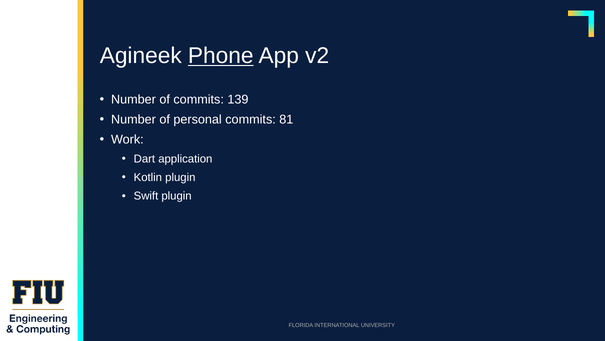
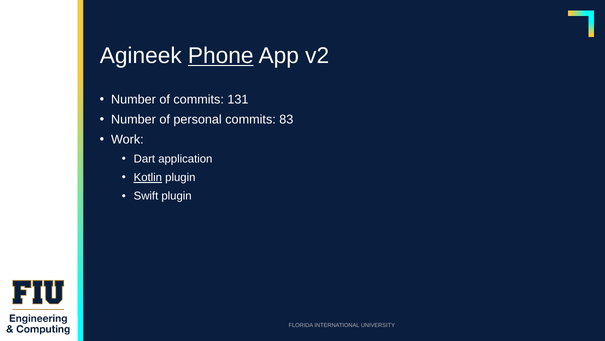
139: 139 -> 131 (238, 100)
81: 81 -> 83 (286, 120)
Kotlin underline: none -> present (148, 177)
